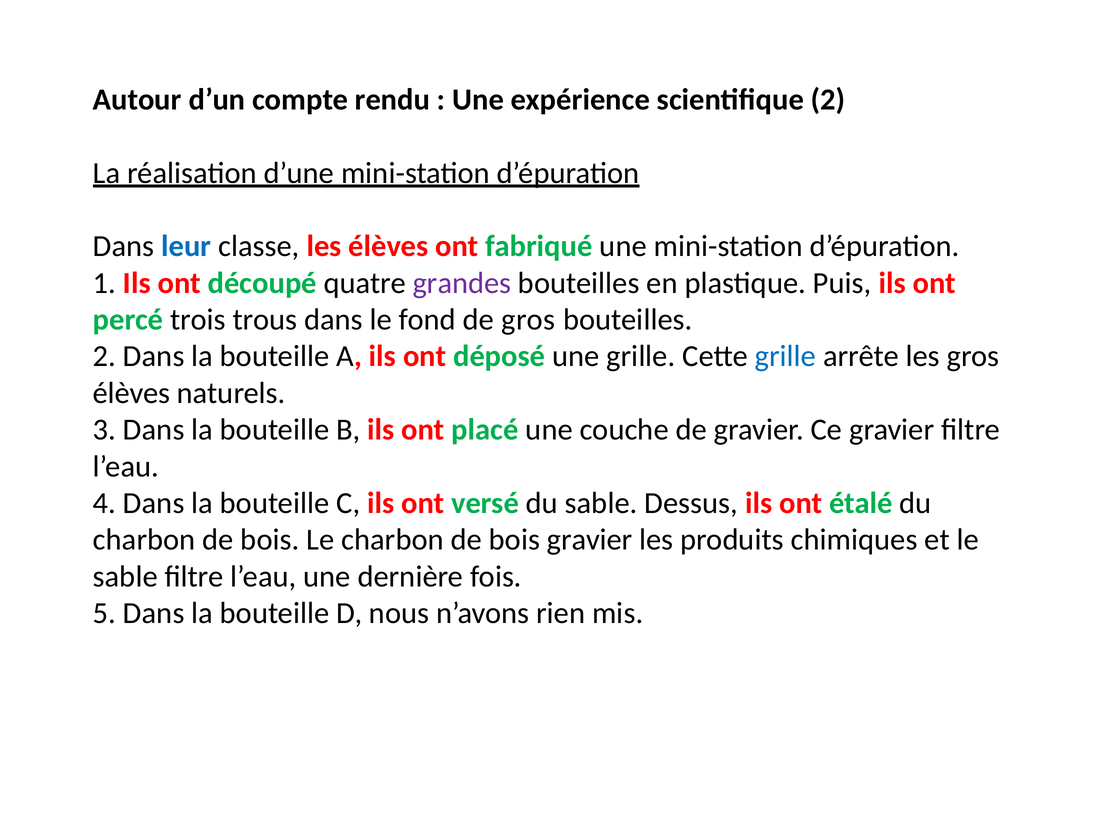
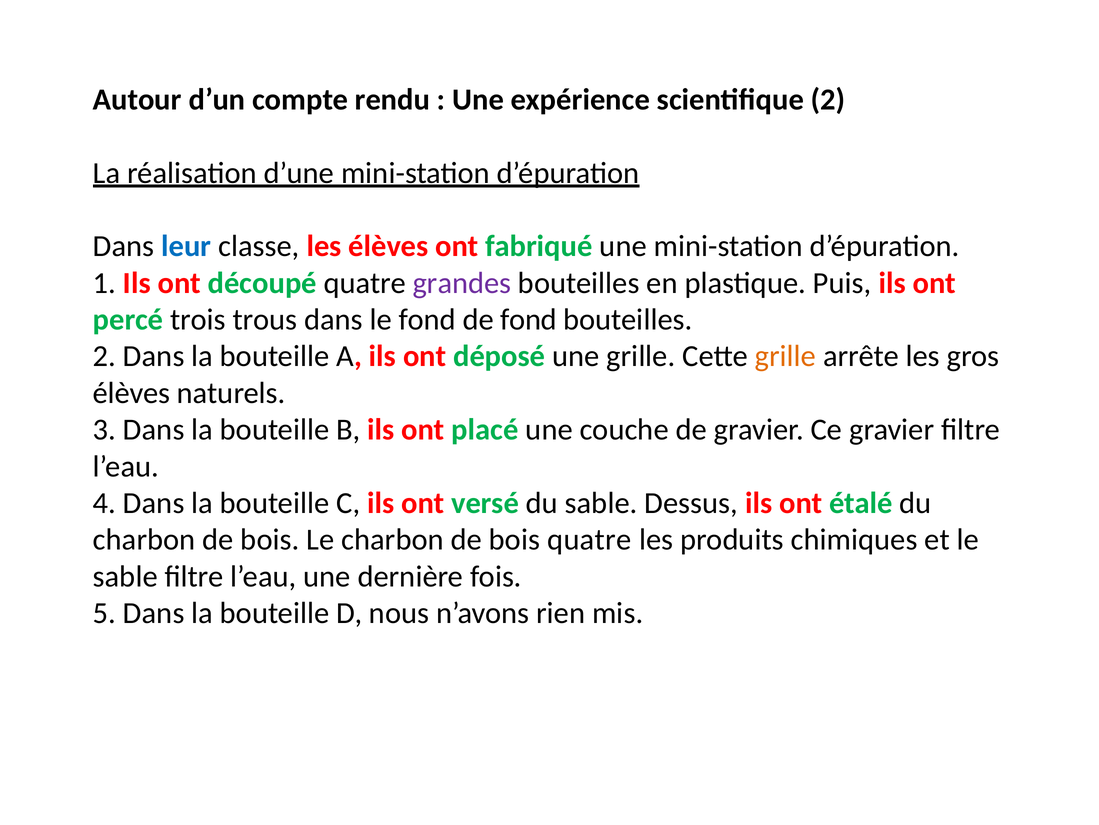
de gros: gros -> fond (529, 319)
grille colour: blue -> orange (786, 356)
bois gravier: gravier -> quatre (589, 539)
